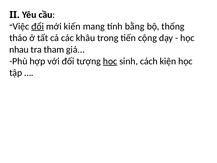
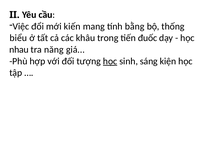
đổi underline: present -> none (38, 26)
thảo: thảo -> biểu (18, 38)
cộng: cộng -> đuốc (148, 38)
tham: tham -> năng (54, 49)
cách: cách -> sáng (149, 61)
